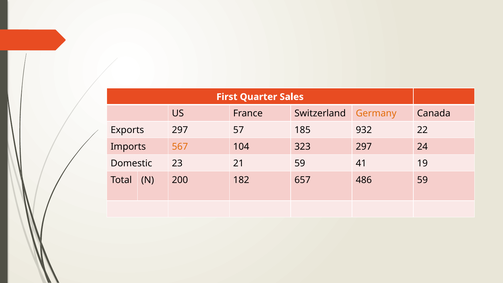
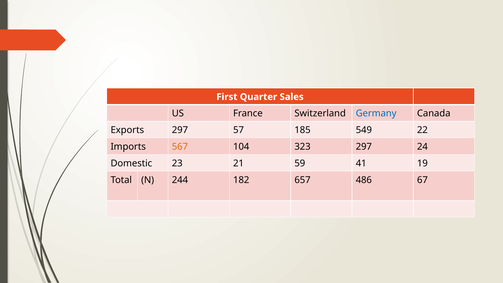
Germany colour: orange -> blue (376, 113)
932: 932 -> 549 (364, 130)
200: 200 -> 244 (180, 180)
486 59: 59 -> 67 (422, 180)
